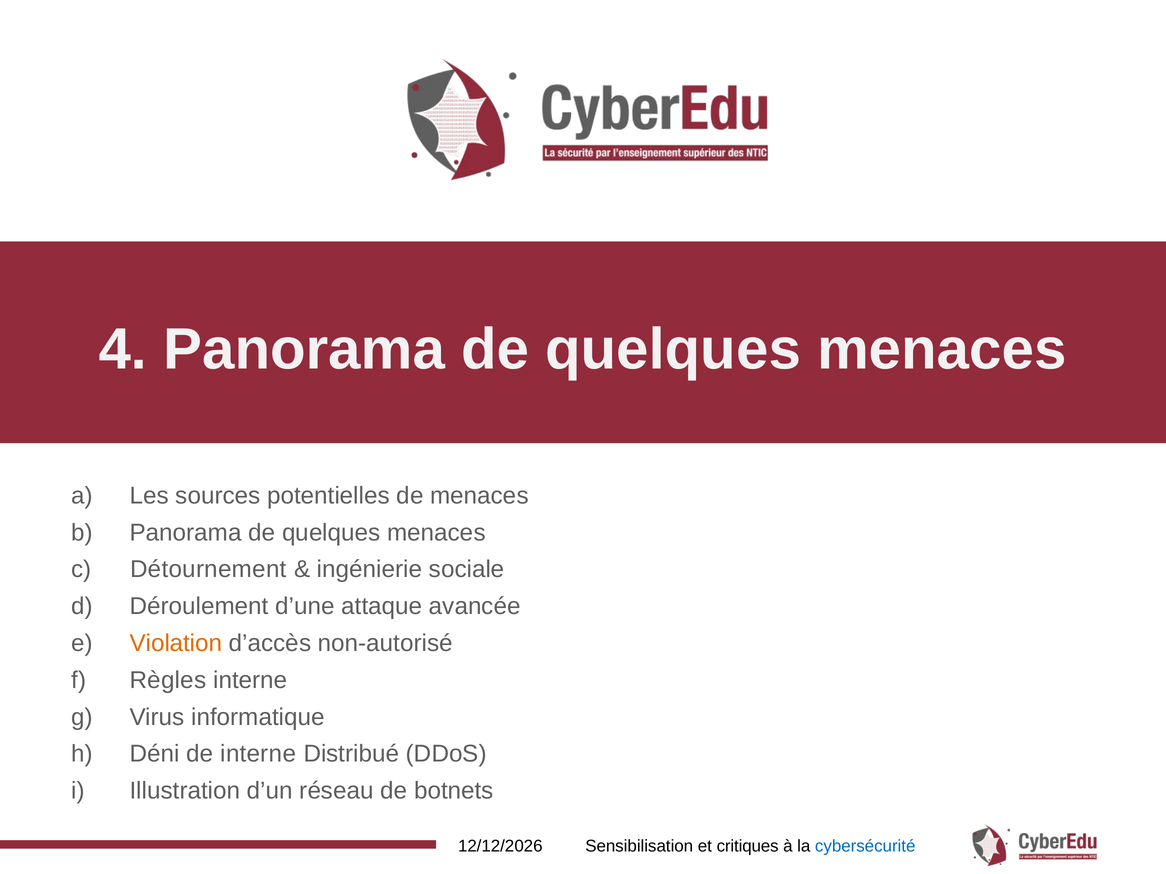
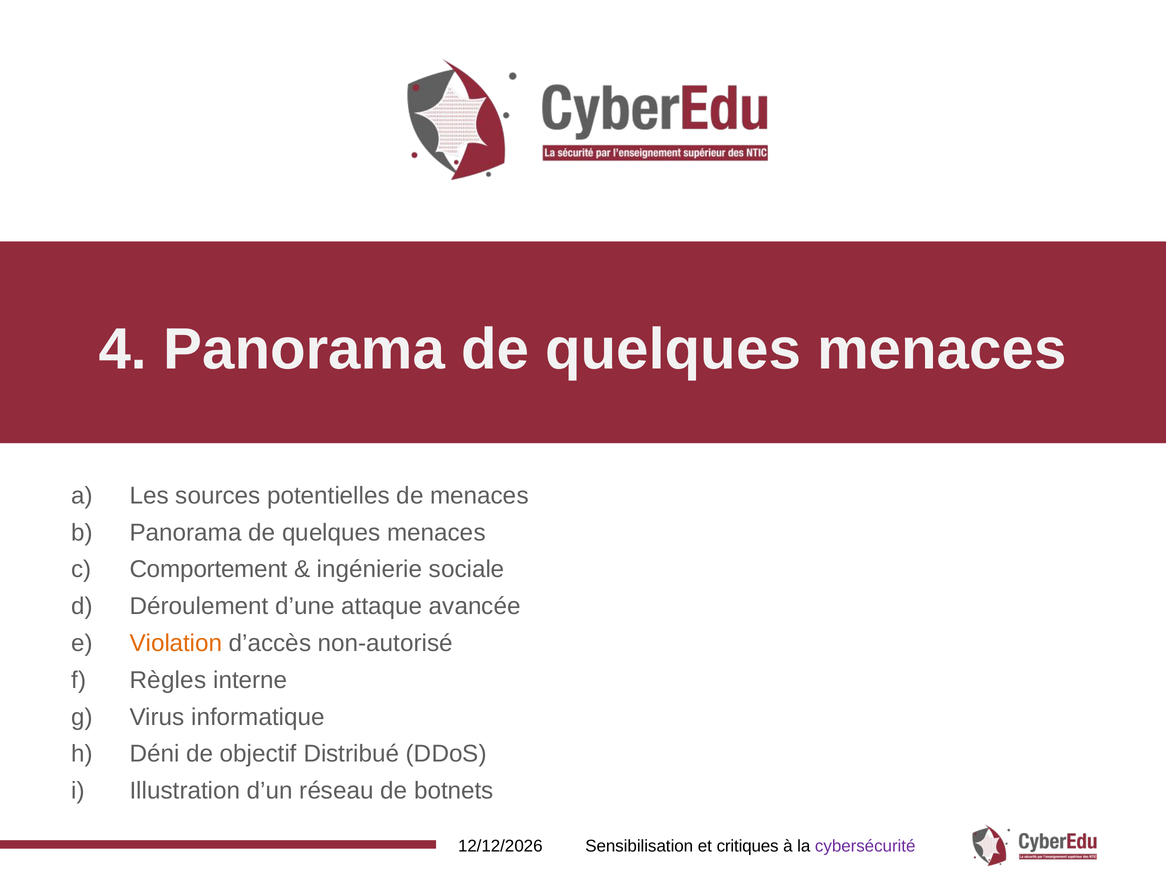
Détournement: Détournement -> Comportement (209, 570)
de interne: interne -> objectif (258, 754)
cybersécurité colour: blue -> purple (865, 847)
